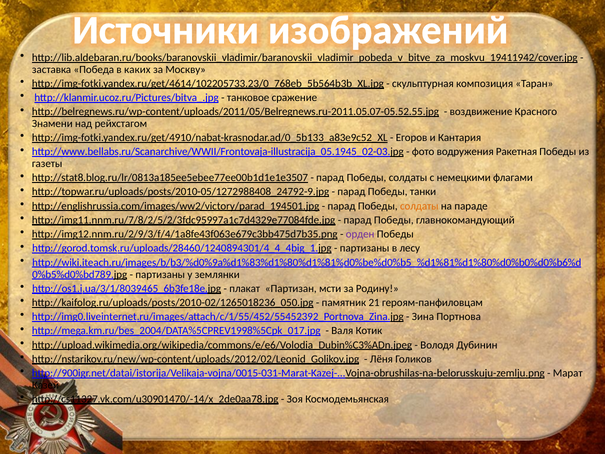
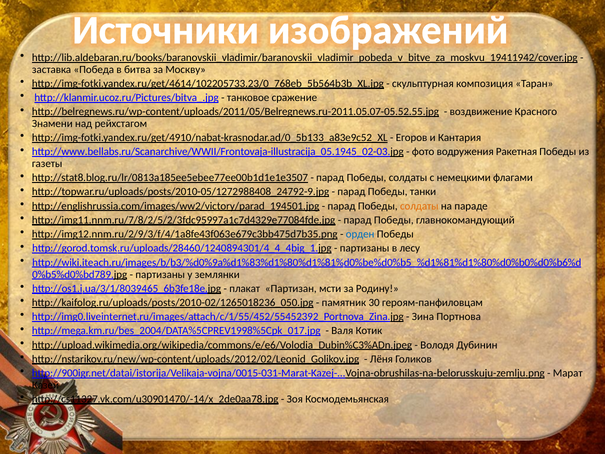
каких: каких -> битва (137, 70)
орден colour: purple -> blue (360, 234)
21: 21 -> 30 (374, 302)
